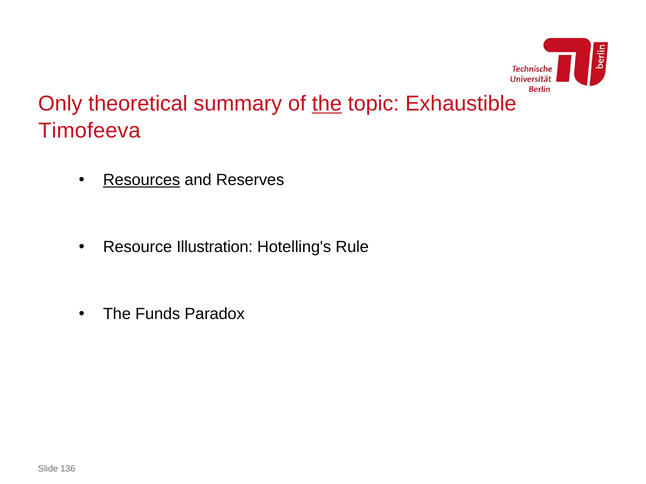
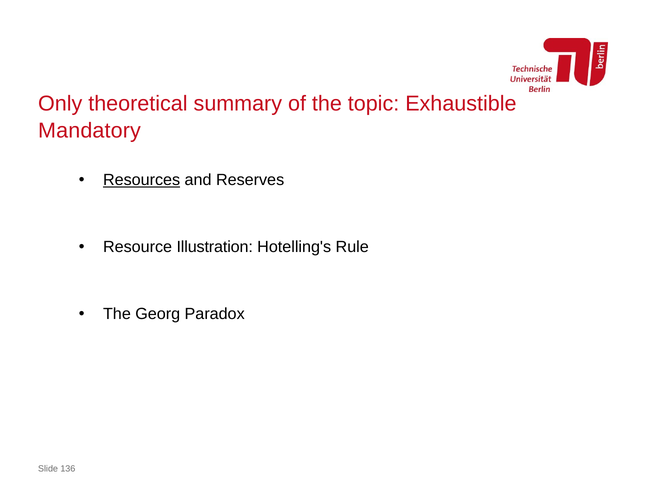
the underline: present -> none (327, 104)
Timofeeva: Timofeeva -> Mandatory (89, 131)
Funds: Funds -> Georg (158, 314)
